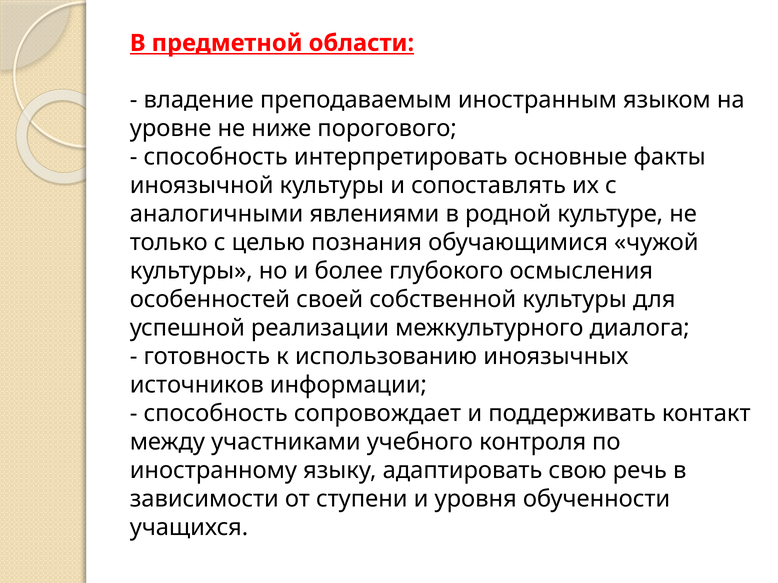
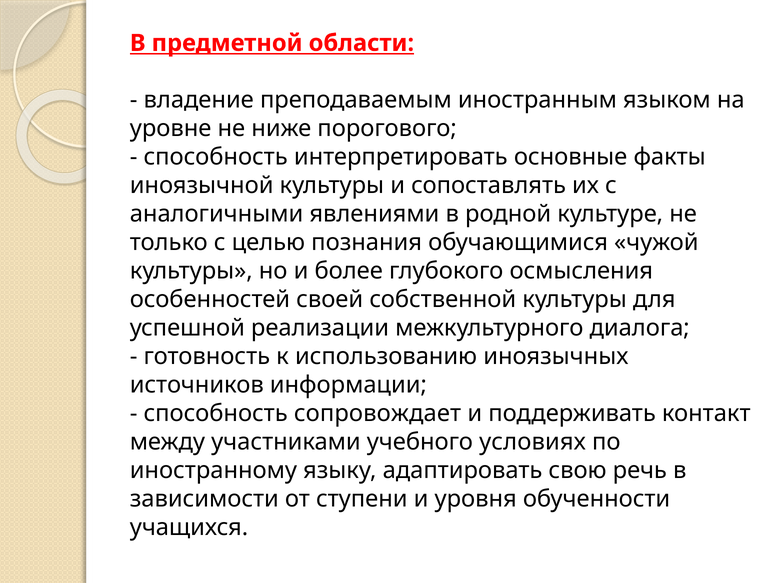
контроля: контроля -> условиях (533, 442)
